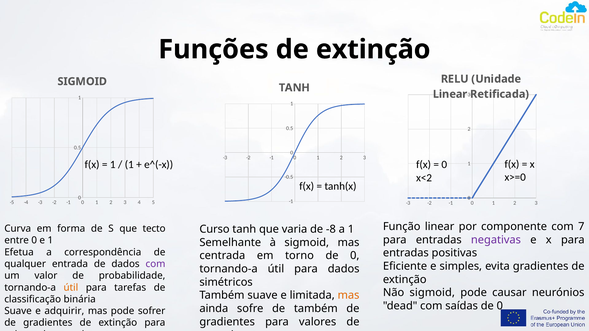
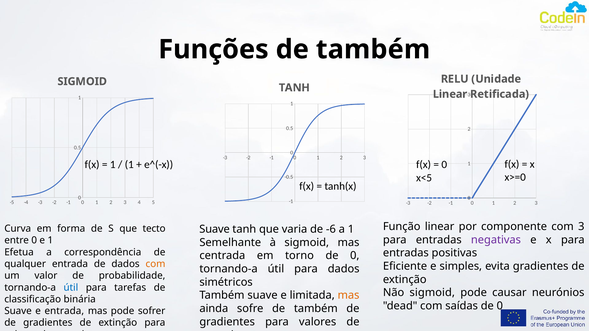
Funções de extinção: extinção -> também (373, 49)
x<2: x<2 -> x<5 (424, 178)
com 7: 7 -> 3 (581, 227)
Curso: Curso -> Suave (215, 229)
-8: -8 -> -6 (331, 229)
com colour: purple -> orange (155, 264)
útil colour: orange -> blue (71, 288)
e adquirir: adquirir -> entrada (64, 311)
